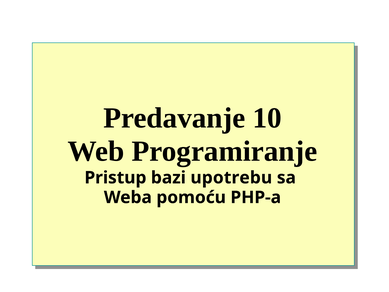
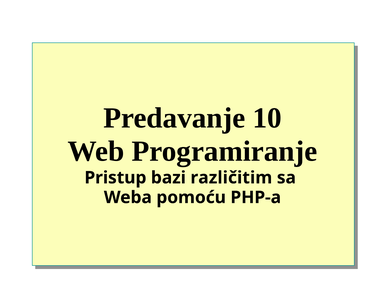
upotrebu: upotrebu -> različitim (231, 178)
